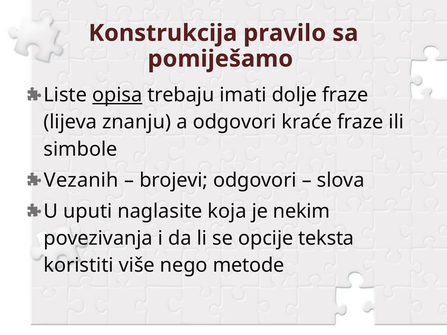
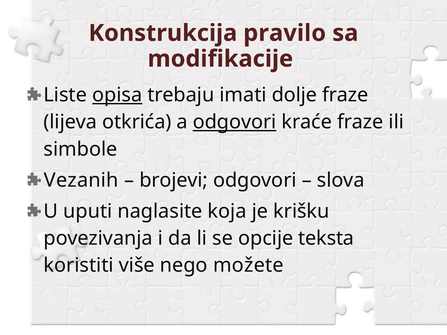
pomiješamo: pomiješamo -> modifikacije (220, 59)
znanju: znanju -> otkrića (137, 122)
odgovori underline: none -> present (235, 122)
nekim: nekim -> krišku (301, 211)
metode: metode -> možete (248, 265)
